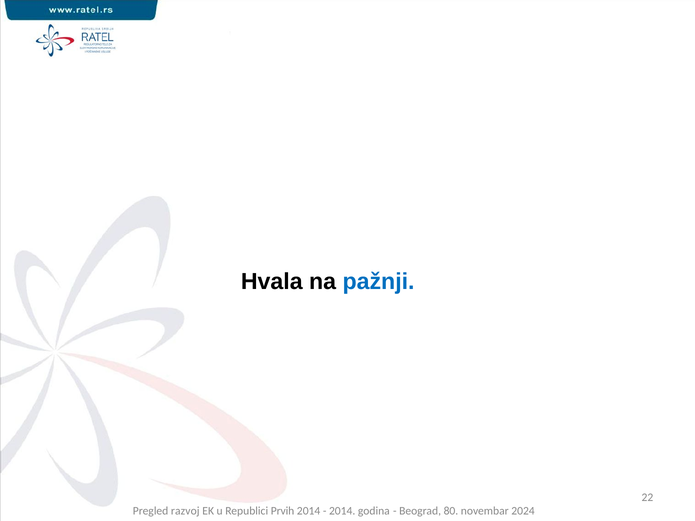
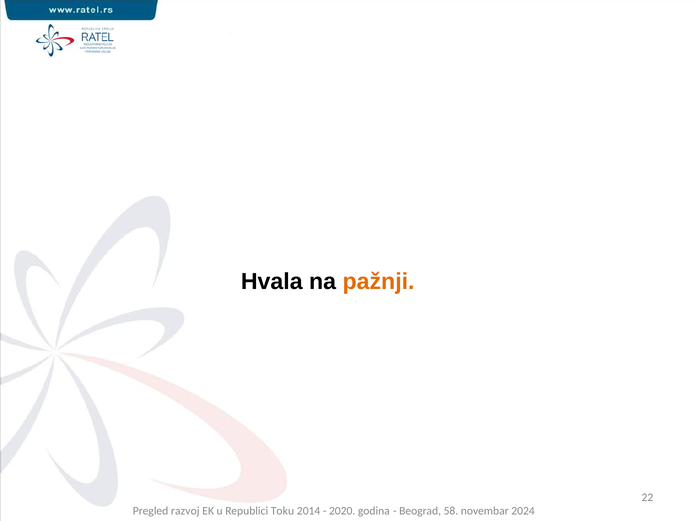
pažnji colour: blue -> orange (379, 282)
Prvih: Prvih -> Toku (282, 511)
2014: 2014 -> 2020 (342, 511)
80: 80 -> 58 (451, 511)
